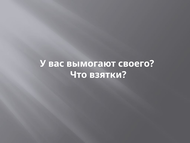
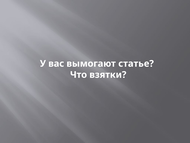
своего: своего -> статье (136, 63)
